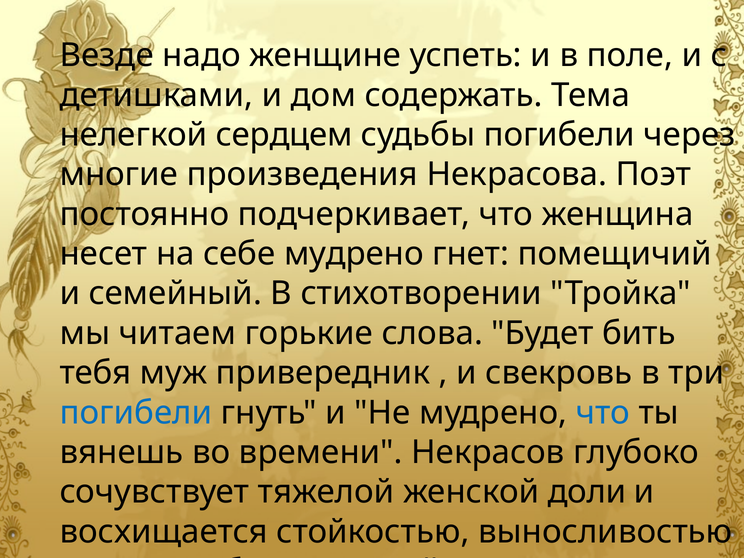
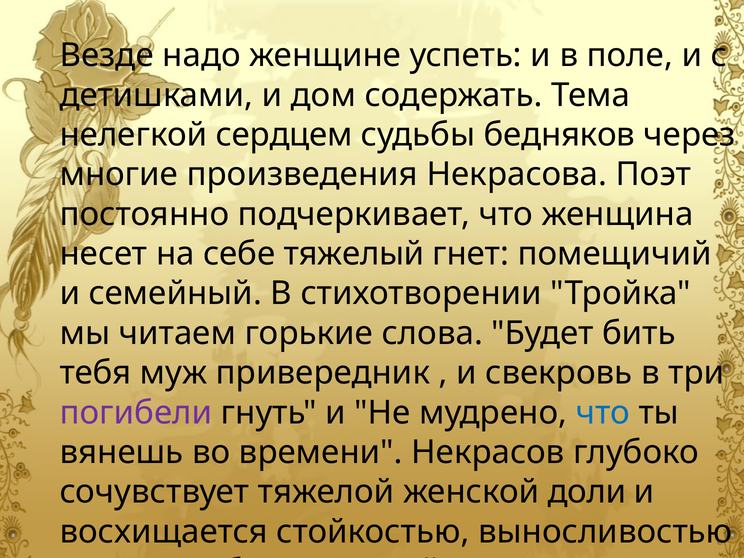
судьбы погибели: погибели -> бедняков (559, 135)
себе мудрено: мудрено -> тяжелый (354, 254)
погибели colour: blue -> purple (136, 413)
